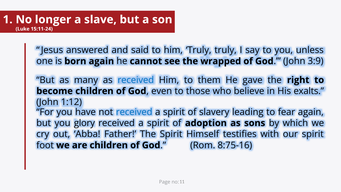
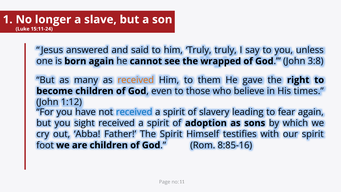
3:9: 3:9 -> 3:8 (316, 61)
received colour: blue -> orange (136, 80)
exalts: exalts -> times (309, 91)
glory: glory -> sight (84, 123)
8:75-16: 8:75-16 -> 8:85-16 (235, 145)
